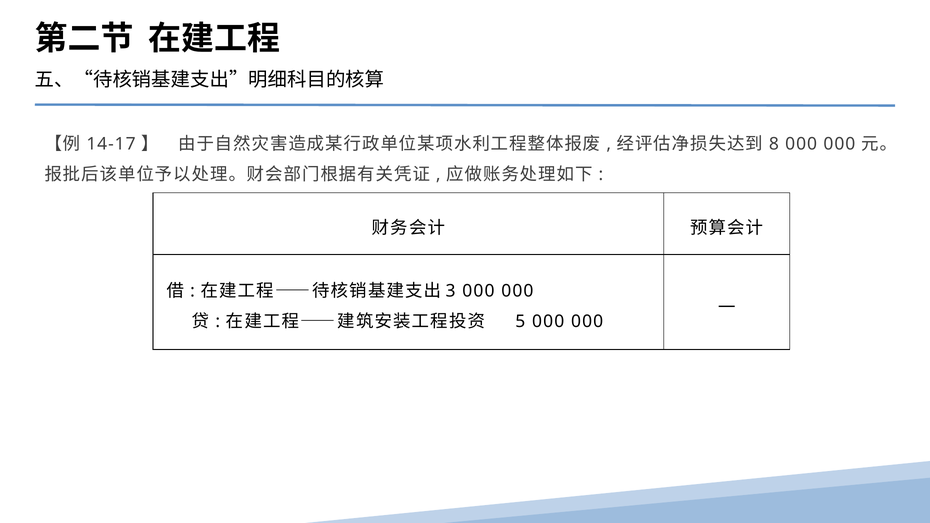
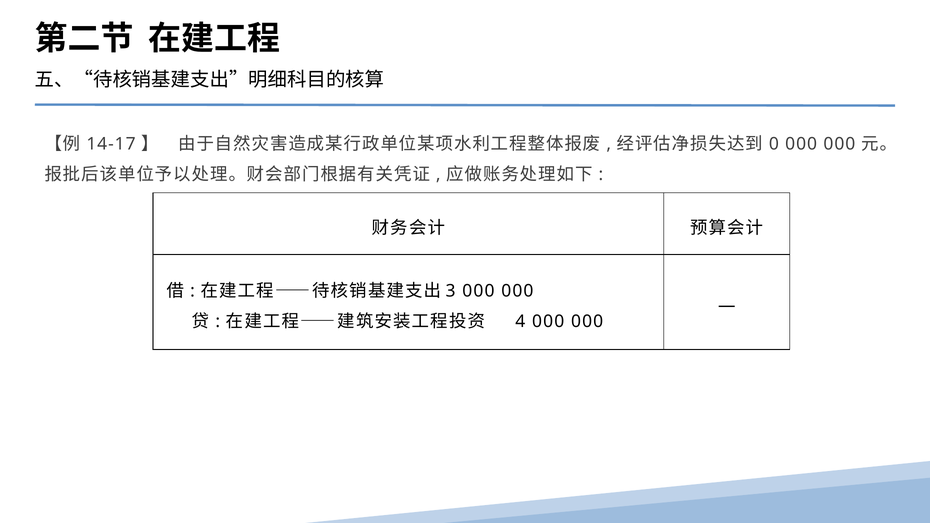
8: 8 -> 0 (774, 144)
5: 5 -> 4 (520, 322)
